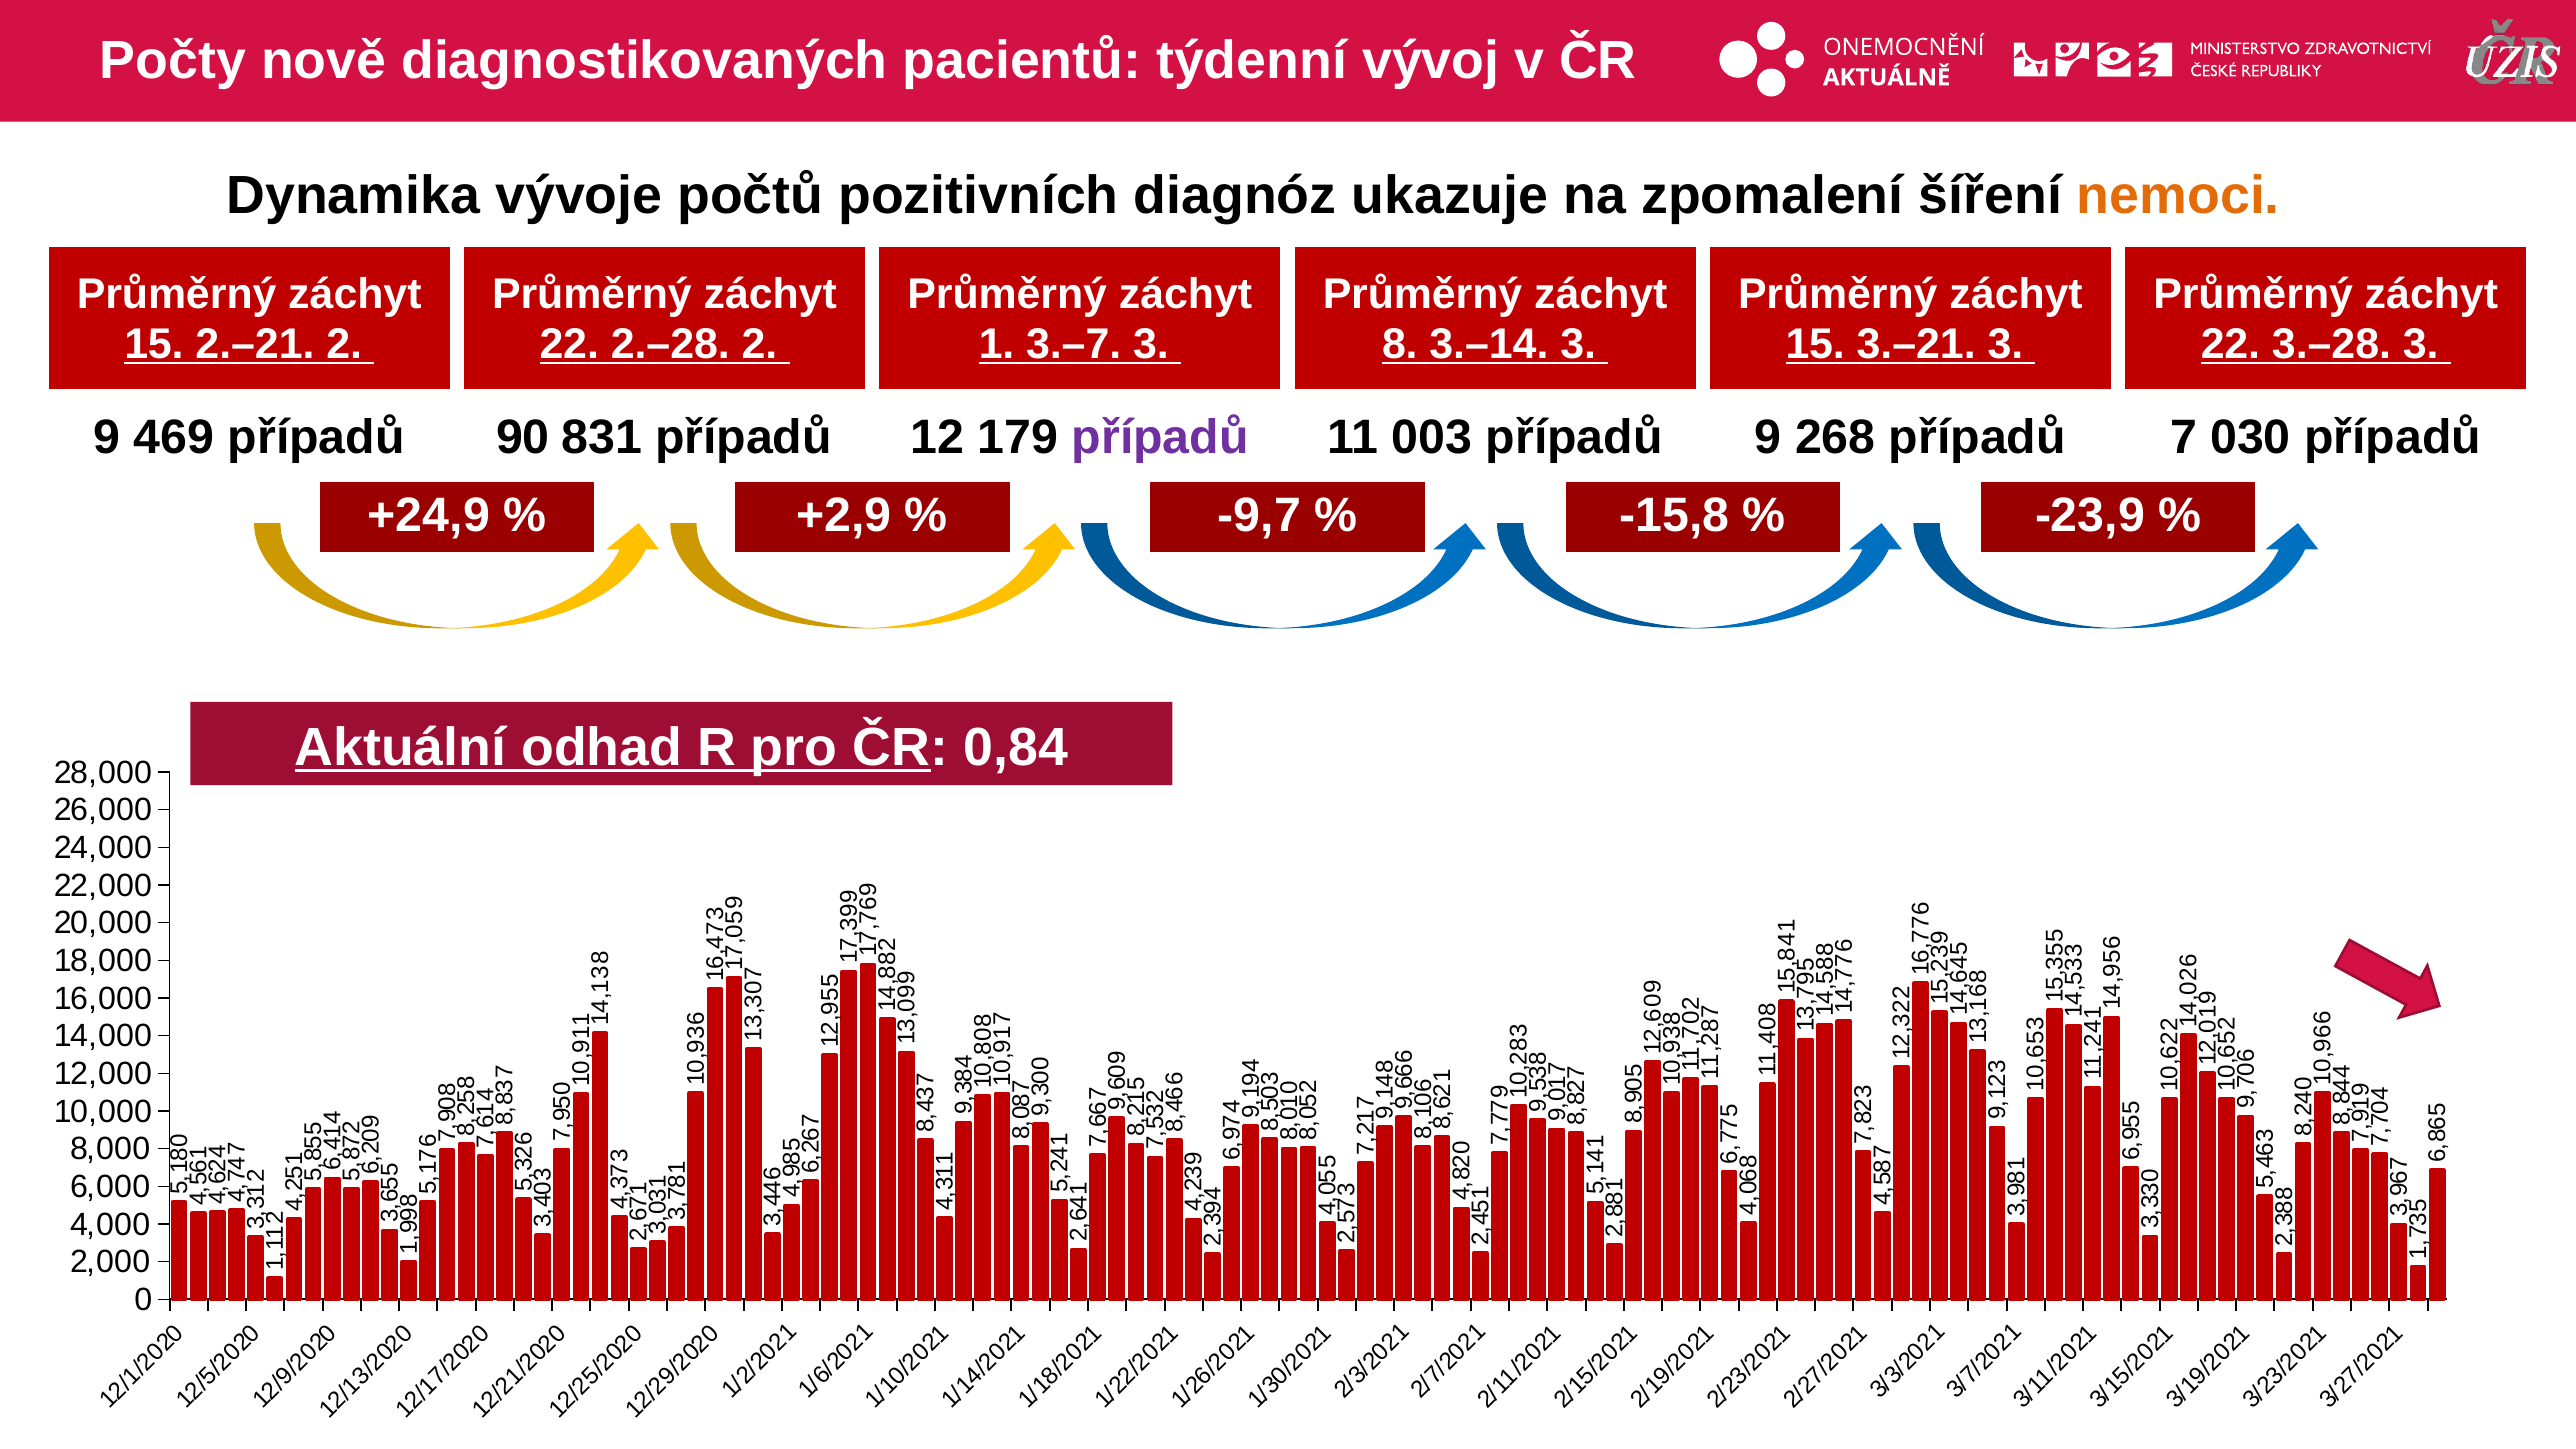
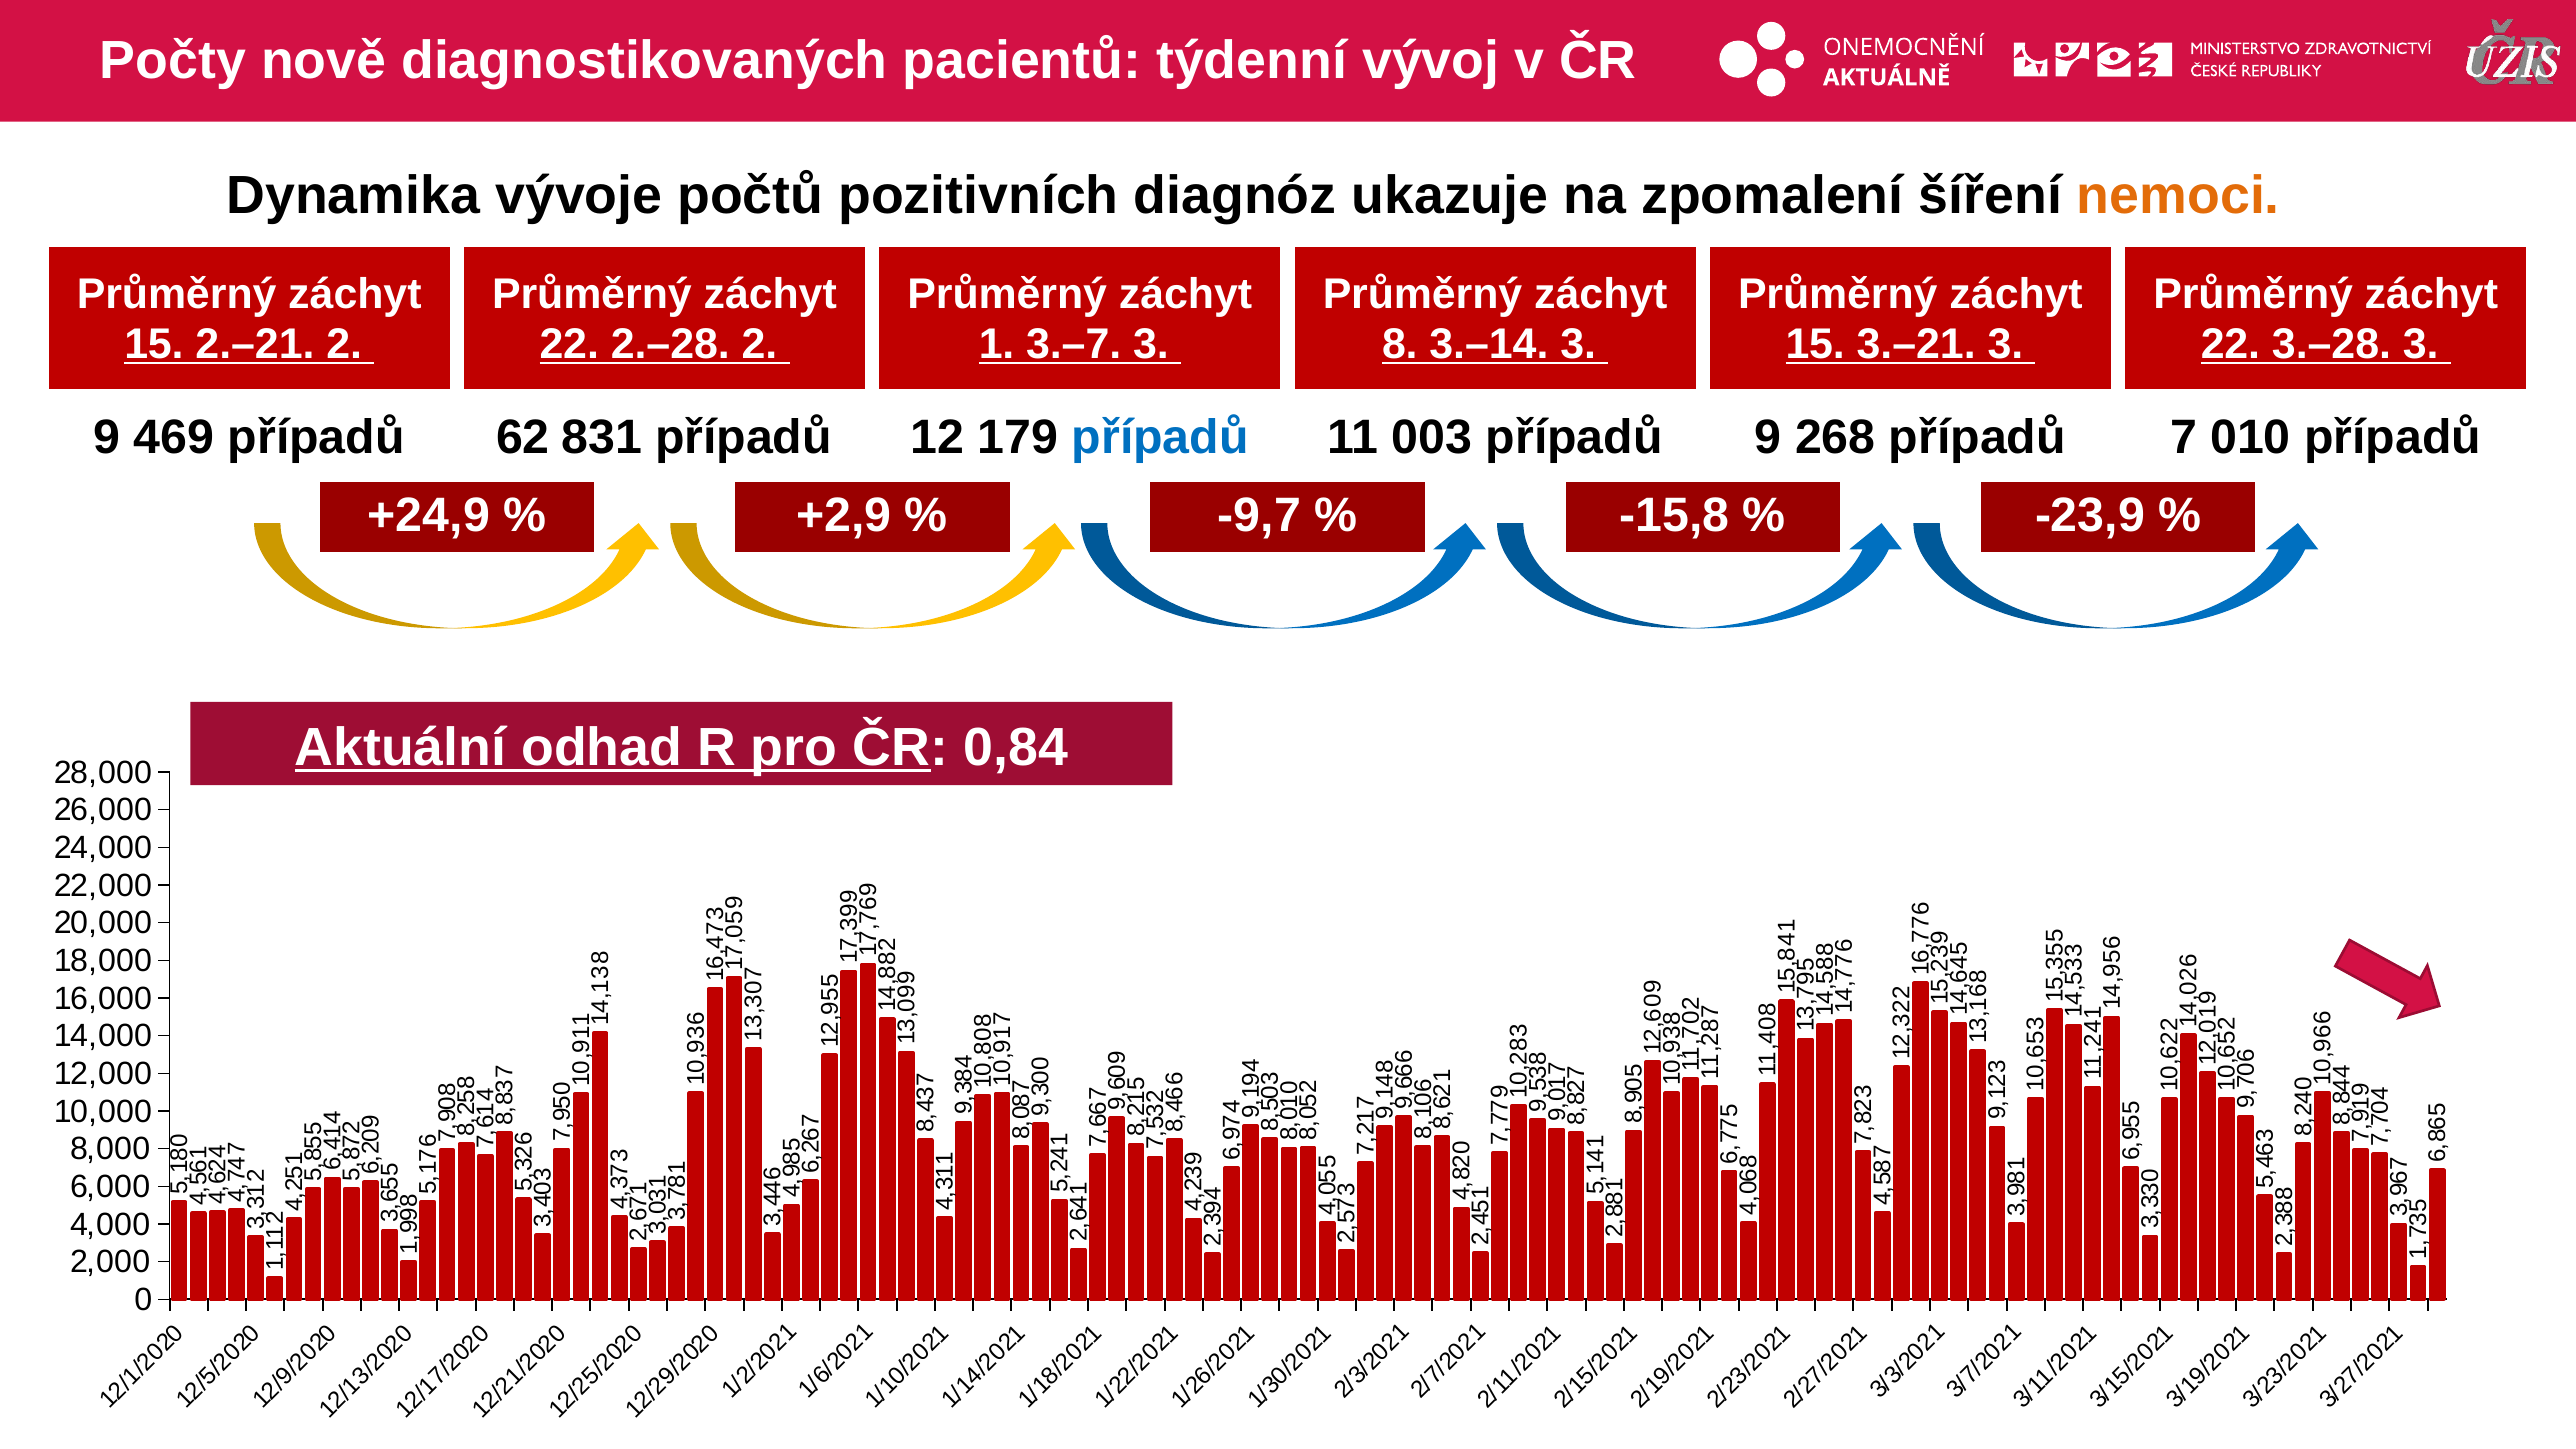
90: 90 -> 62 (523, 437)
případů colour: purple -> blue (1160, 437)
030: 030 -> 010 (2251, 437)
